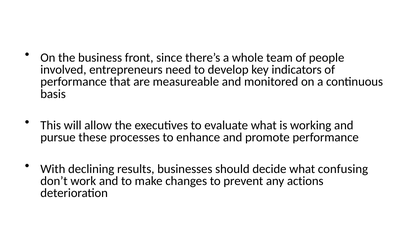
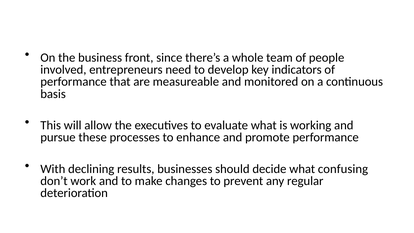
actions: actions -> regular (305, 181)
